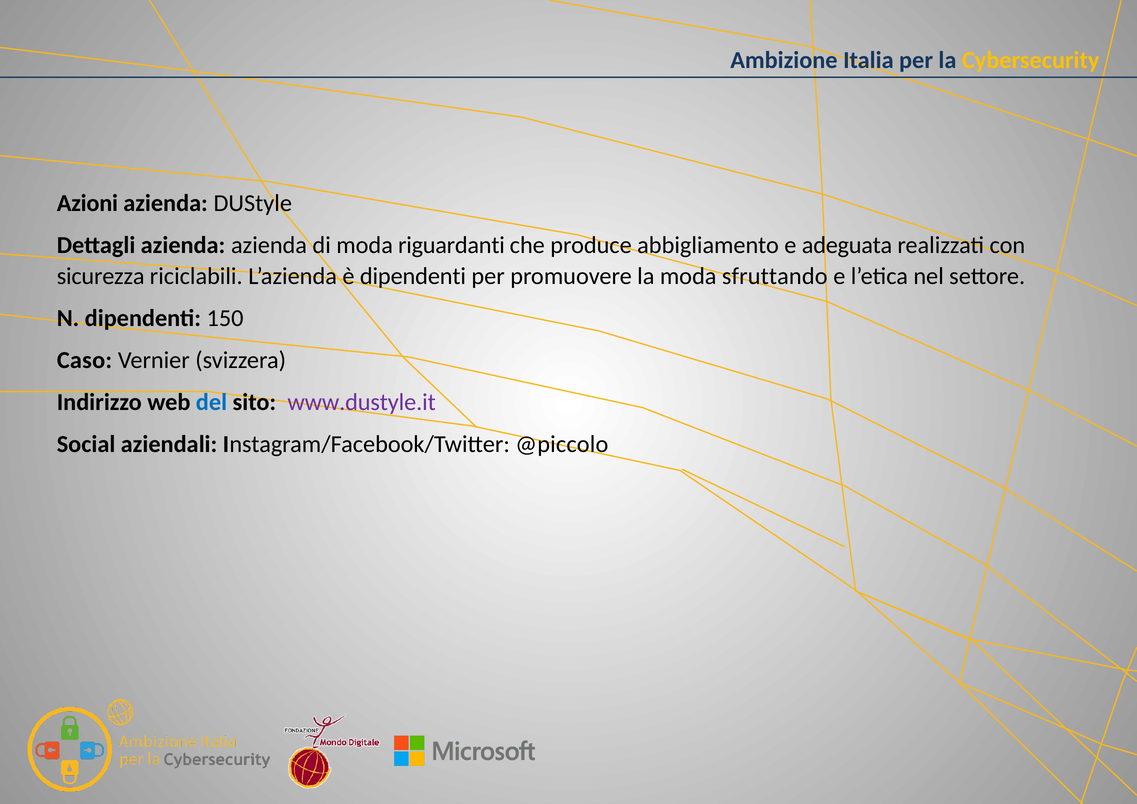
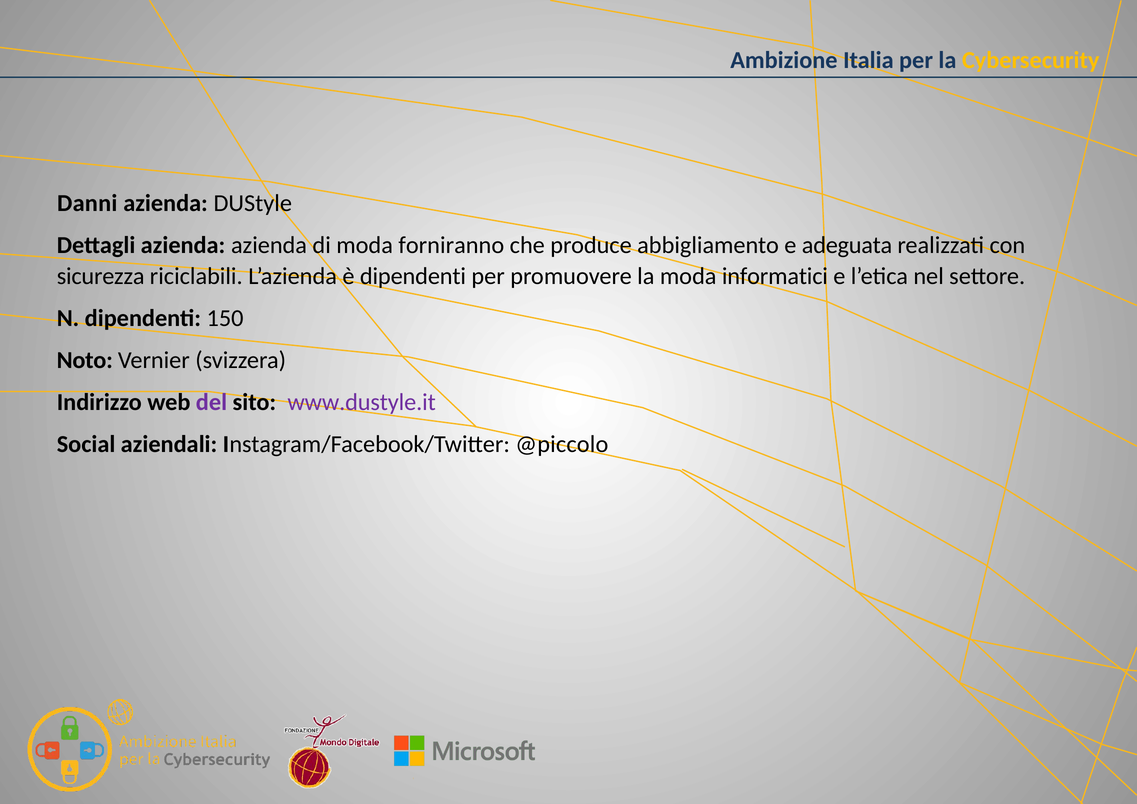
Azioni: Azioni -> Danni (87, 203)
riguardanti: riguardanti -> forniranno (451, 245)
sfruttando: sfruttando -> informatici (775, 276)
Caso: Caso -> Noto (85, 360)
del colour: blue -> purple (211, 402)
